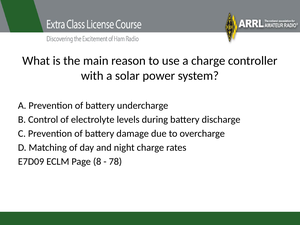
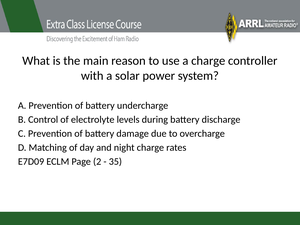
8: 8 -> 2 (97, 162)
78: 78 -> 35 (115, 162)
